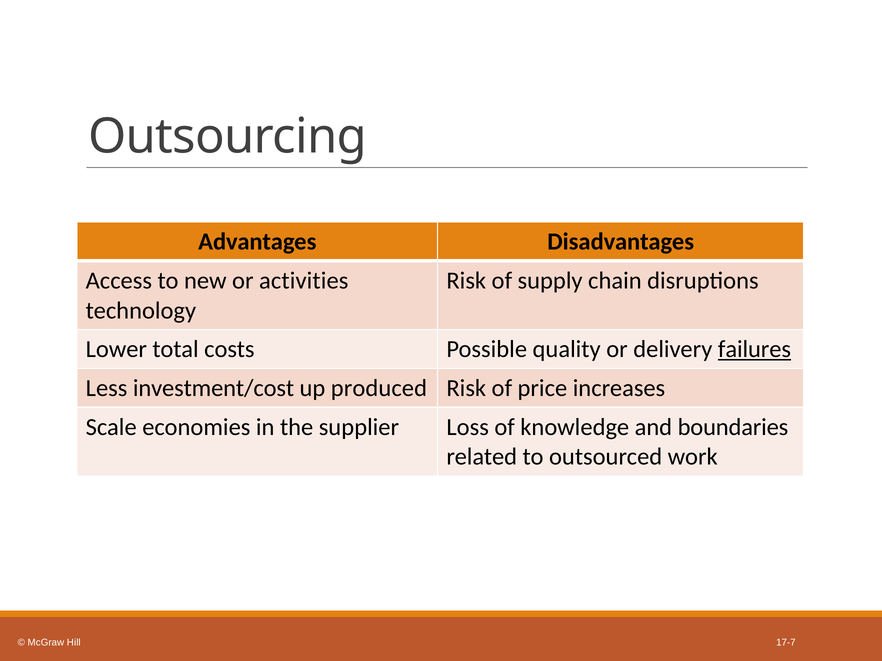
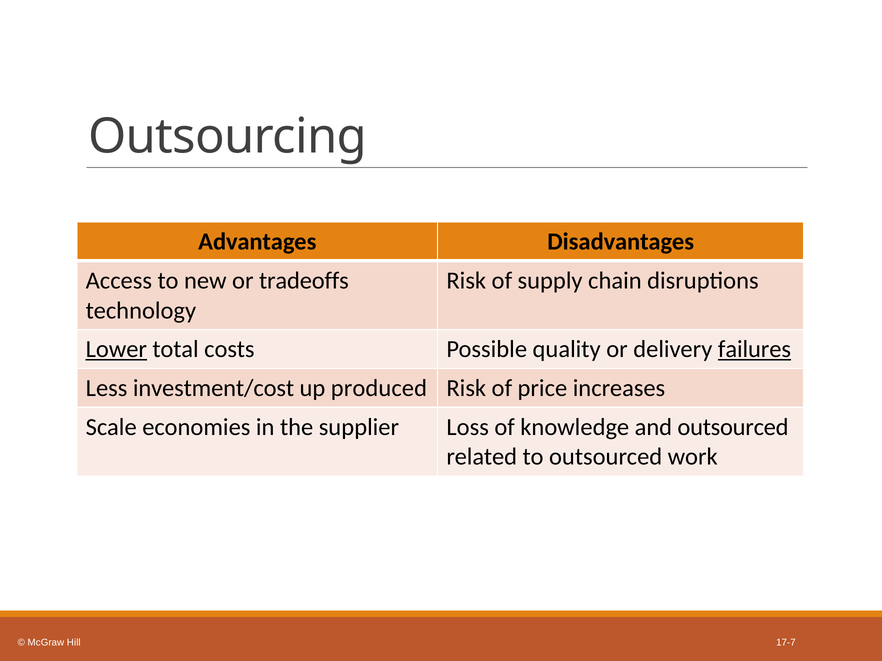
activities: activities -> tradeoffs (304, 281)
Lower underline: none -> present (116, 350)
and boundaries: boundaries -> outsourced (733, 427)
